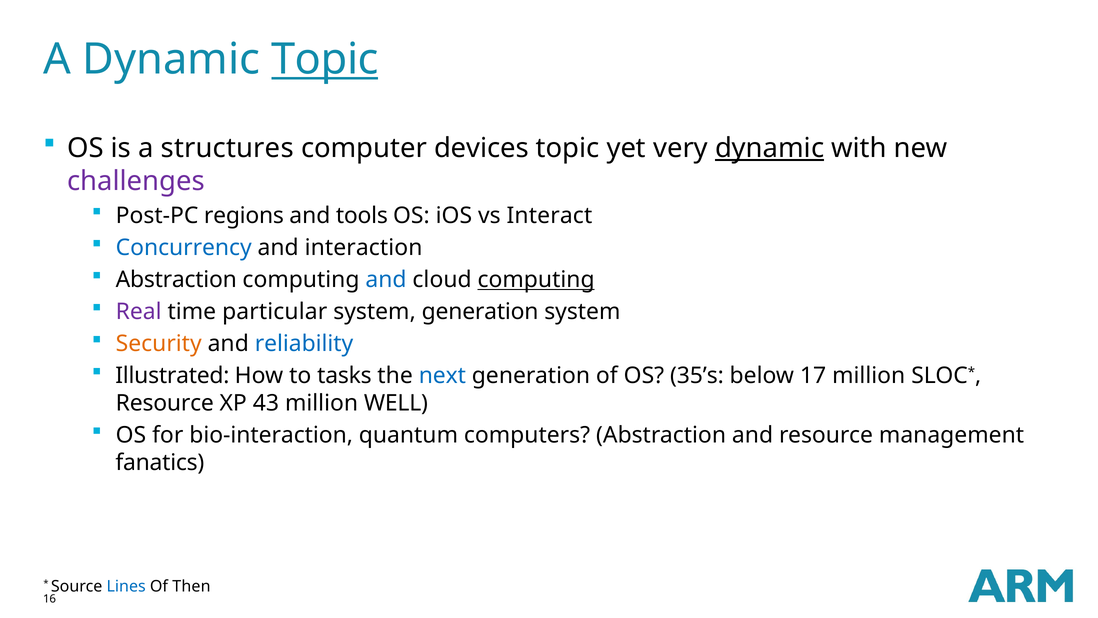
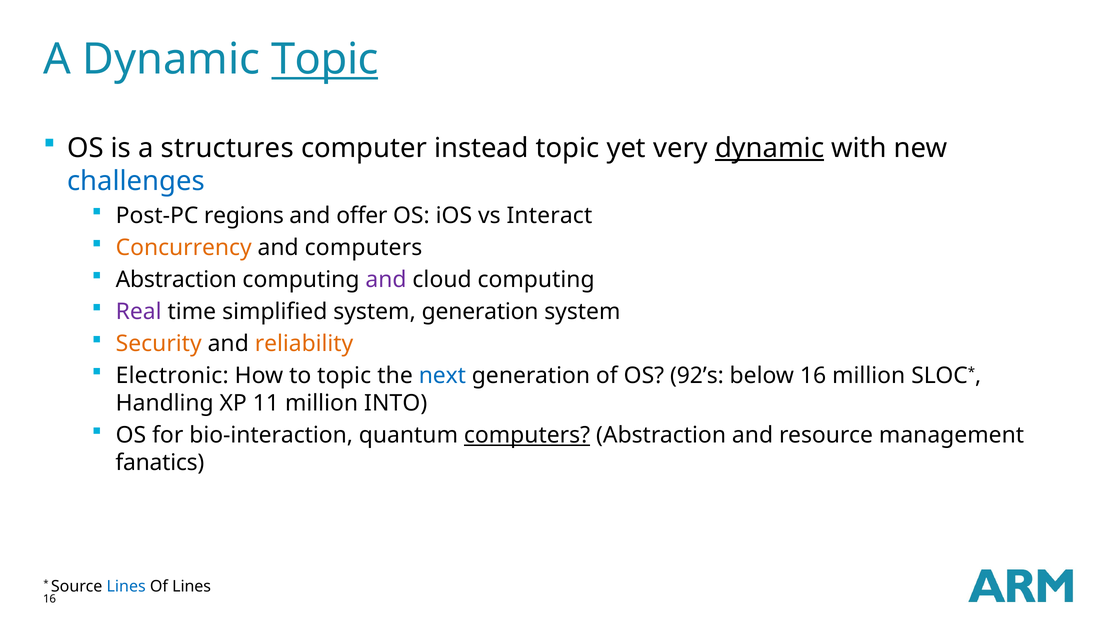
devices: devices -> instead (481, 148)
challenges colour: purple -> blue (136, 181)
tools: tools -> offer (362, 216)
Concurrency colour: blue -> orange (184, 248)
and interaction: interaction -> computers (363, 248)
and colour: blue -> purple (386, 280)
computing underline: present -> none (536, 280)
particular: particular -> simplified (275, 312)
reliability colour: blue -> orange (304, 344)
Illustrated: Illustrated -> Electronic (172, 376)
to tasks: tasks -> topic (344, 376)
35’s: 35’s -> 92’s (697, 376)
below 17: 17 -> 16 (813, 376)
Resource: Resource -> Handling (165, 403)
43: 43 -> 11 (266, 403)
WELL: WELL -> INTO (396, 403)
computers underline: none -> present (527, 435)
Of Then: Then -> Lines (192, 586)
